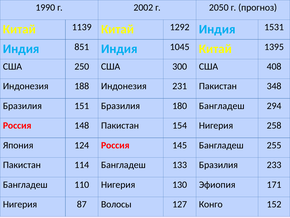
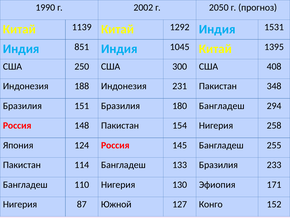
Волосы: Волосы -> Южной (116, 204)
